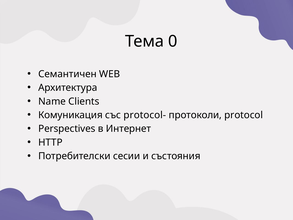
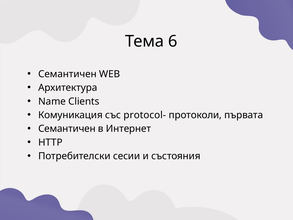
0: 0 -> 6 (173, 41)
protocol: protocol -> първата (244, 115)
Perspectives: Perspectives -> Семантичен (67, 129)
